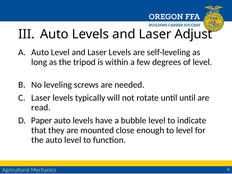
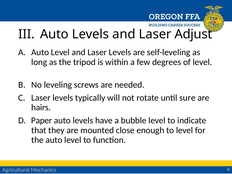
until until: until -> sure (187, 98)
read: read -> hairs (41, 107)
